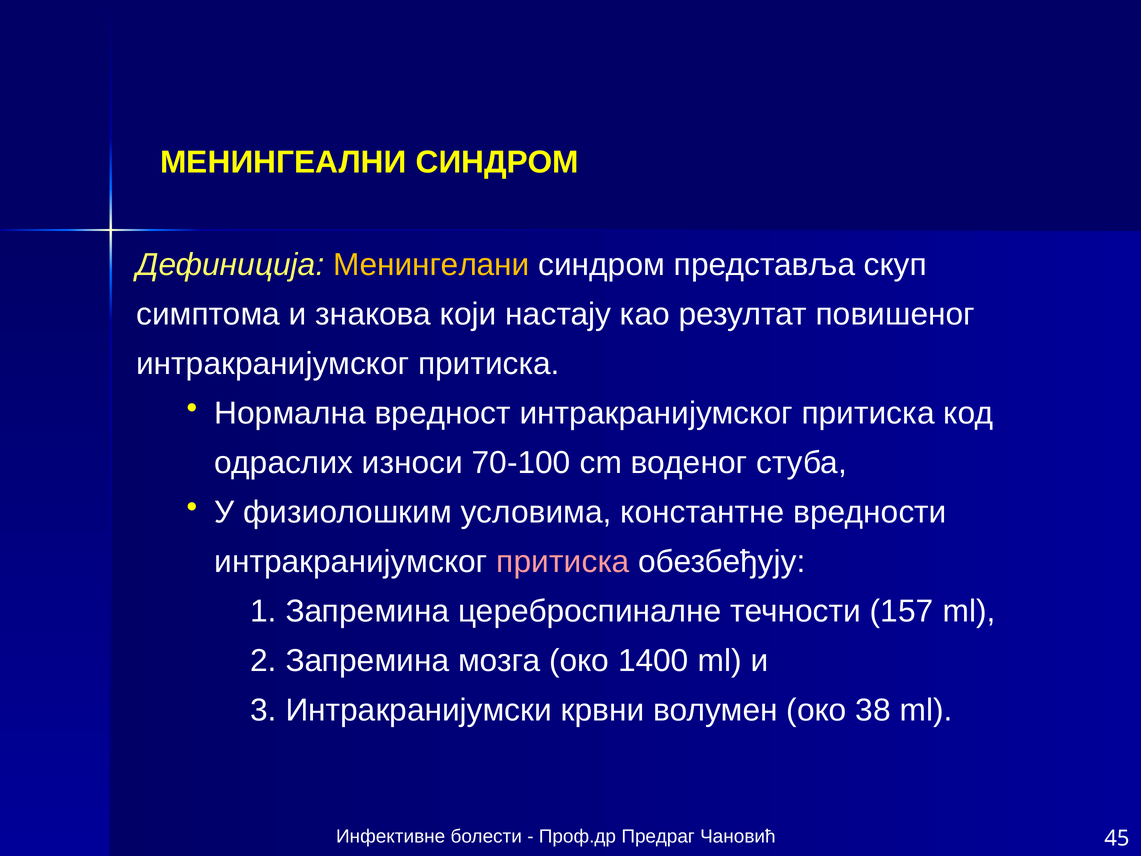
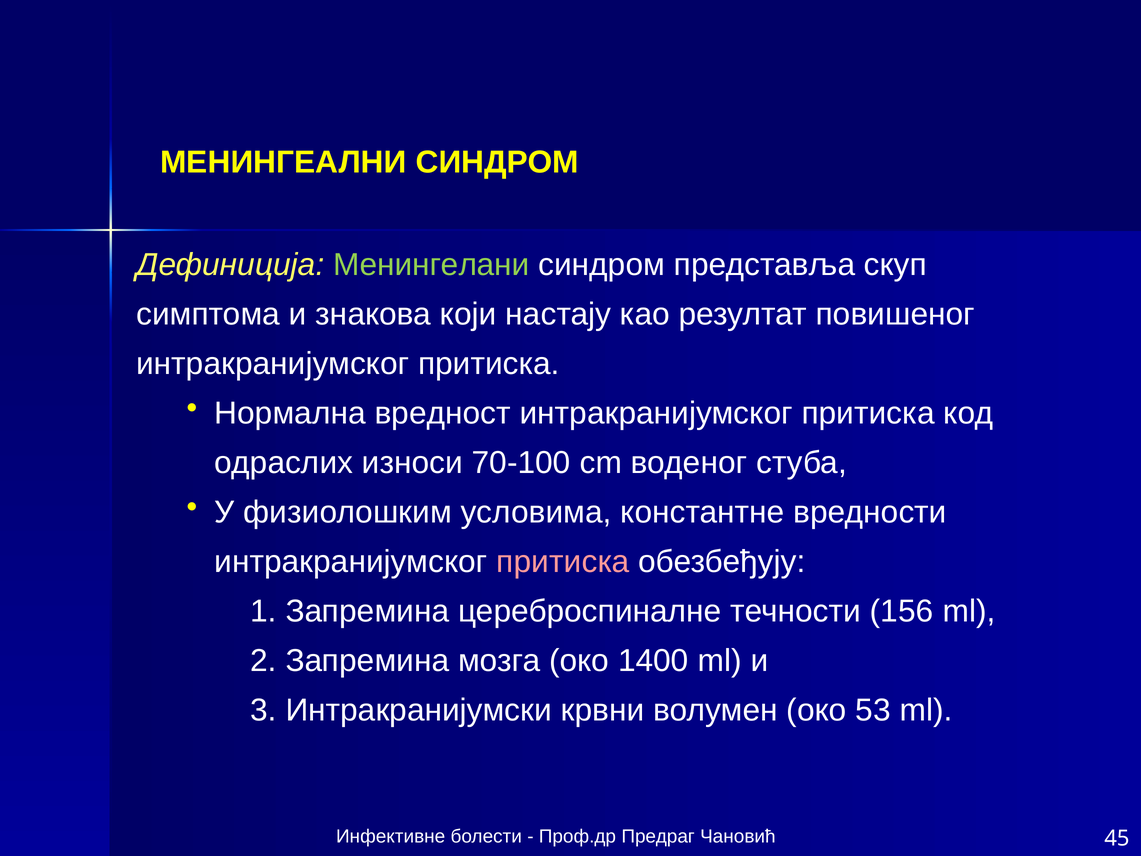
Менингелани colour: yellow -> light green (431, 265)
157: 157 -> 156 (902, 611)
38: 38 -> 53 (873, 710)
